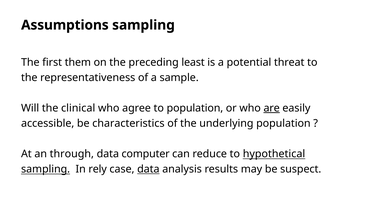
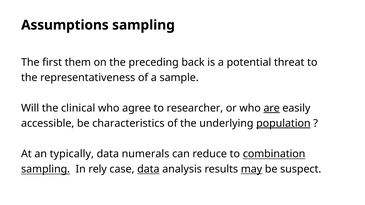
least: least -> back (193, 62)
to population: population -> researcher (195, 108)
population underline: none -> present (283, 124)
through: through -> typically (72, 154)
computer: computer -> numerals (146, 154)
hypothetical: hypothetical -> combination (274, 154)
may underline: none -> present (251, 169)
